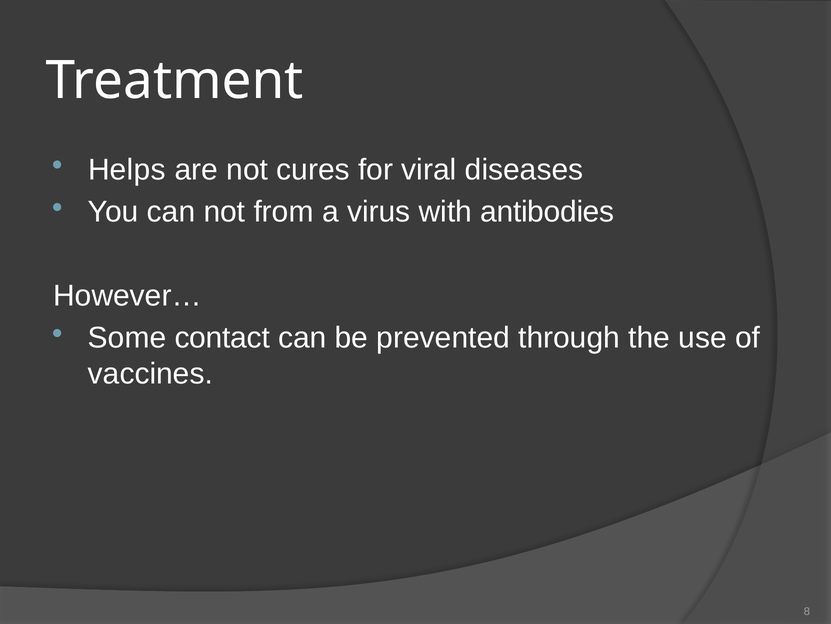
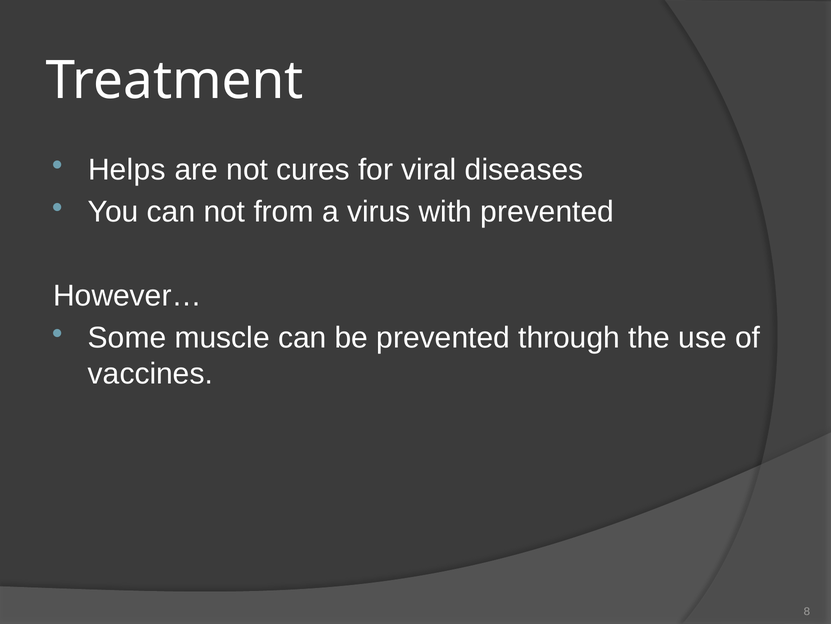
with antibodies: antibodies -> prevented (547, 212)
contact: contact -> muscle (222, 338)
